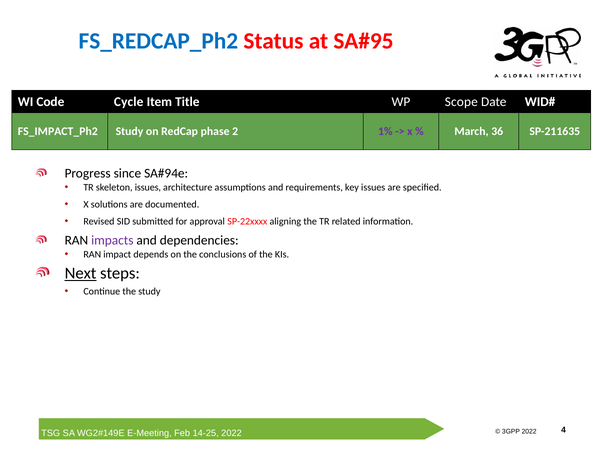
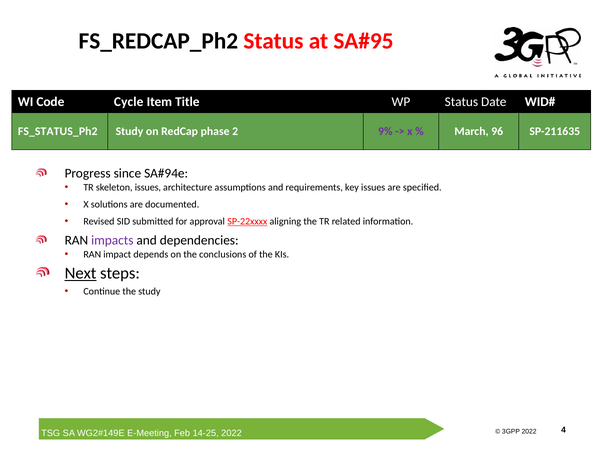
FS_REDCAP_Ph2 colour: blue -> black (158, 41)
WP Scope: Scope -> Status (461, 102)
FS_IMPACT_Ph2: FS_IMPACT_Ph2 -> FS_STATUS_Ph2 (58, 132)
1%: 1% -> 9% (385, 132)
36: 36 -> 96 (497, 132)
SP-22xxxx underline: none -> present (247, 222)
